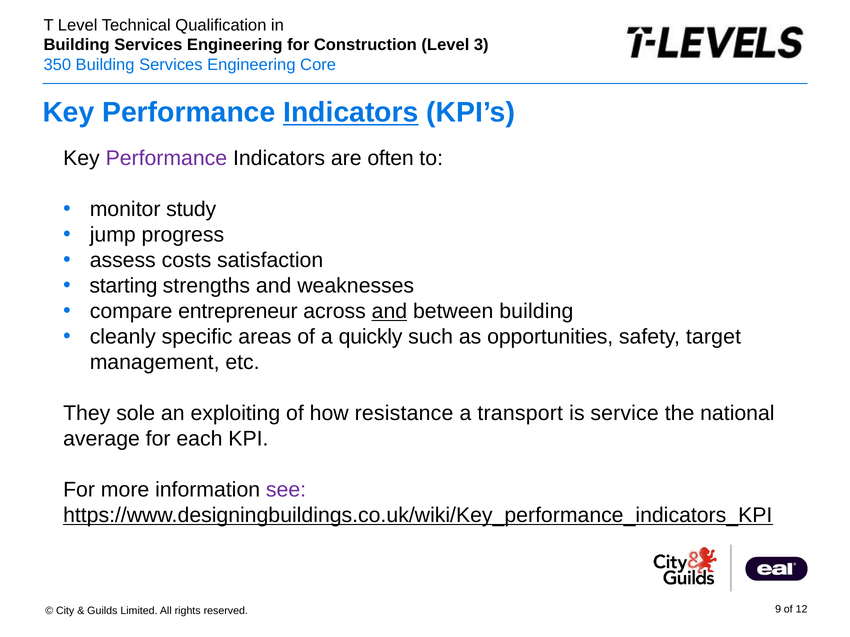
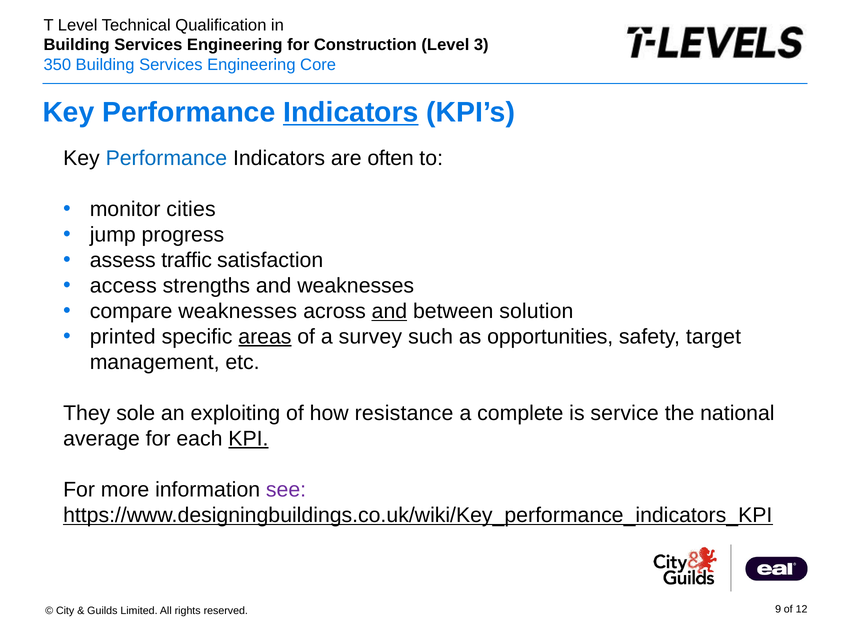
Performance colour: purple -> blue (166, 159)
study: study -> cities (191, 210)
costs: costs -> traffic (187, 261)
starting: starting -> access (123, 286)
compare entrepreneur: entrepreneur -> weaknesses (238, 312)
between building: building -> solution (536, 312)
cleanly: cleanly -> printed (123, 337)
areas underline: none -> present (265, 337)
quickly: quickly -> survey (370, 337)
transport: transport -> complete (520, 414)
KPI underline: none -> present (248, 439)
